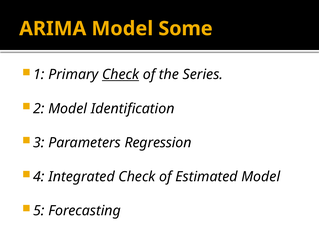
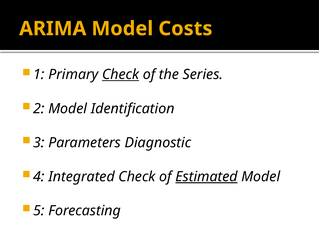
Some: Some -> Costs (185, 29)
Regression: Regression -> Diagnostic (158, 143)
Estimated underline: none -> present (207, 177)
